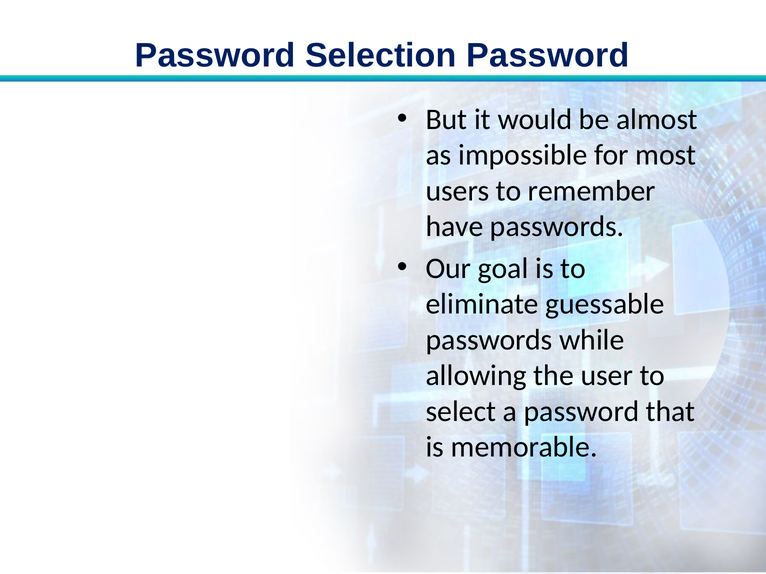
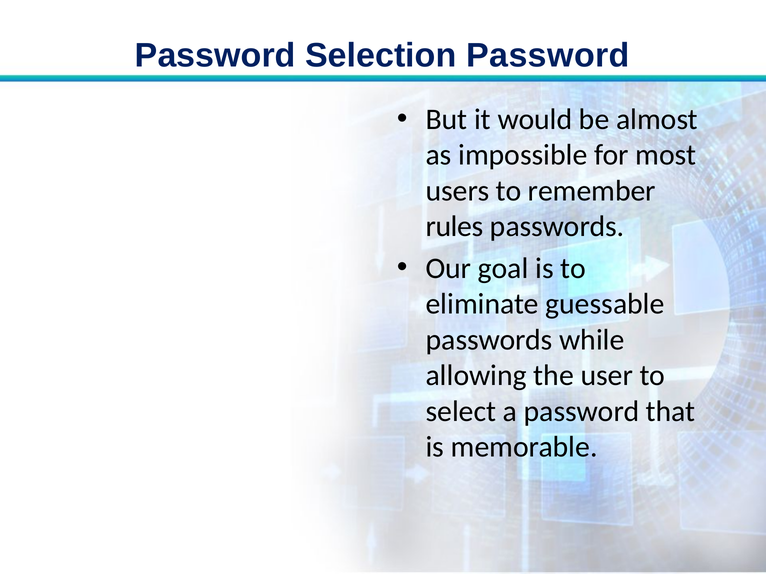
have: have -> rules (455, 227)
